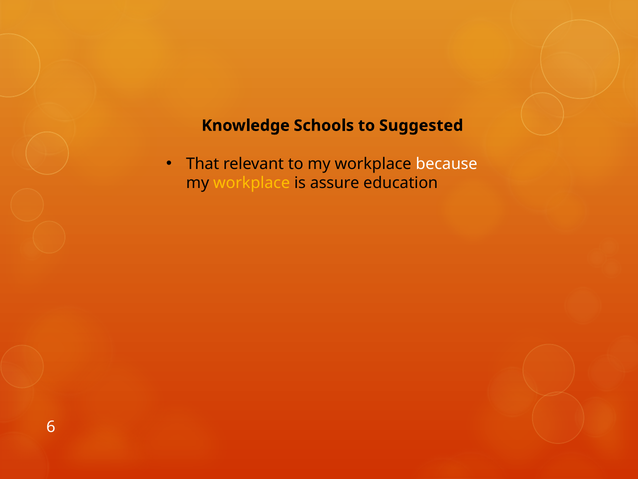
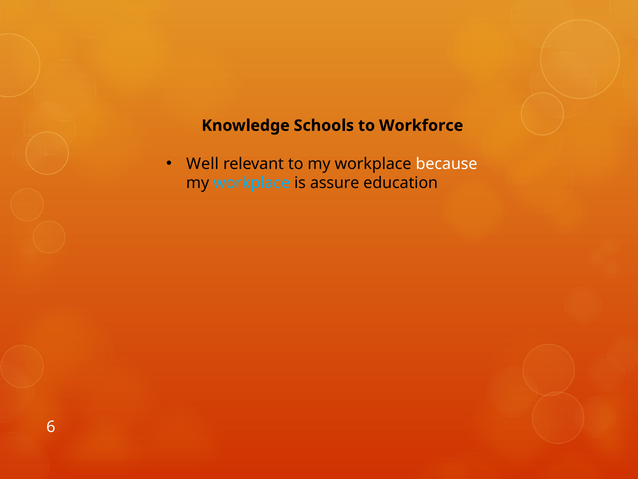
Suggested: Suggested -> Workforce (421, 125)
That: That -> Well (203, 164)
workplace colour: yellow -> light blue (252, 183)
